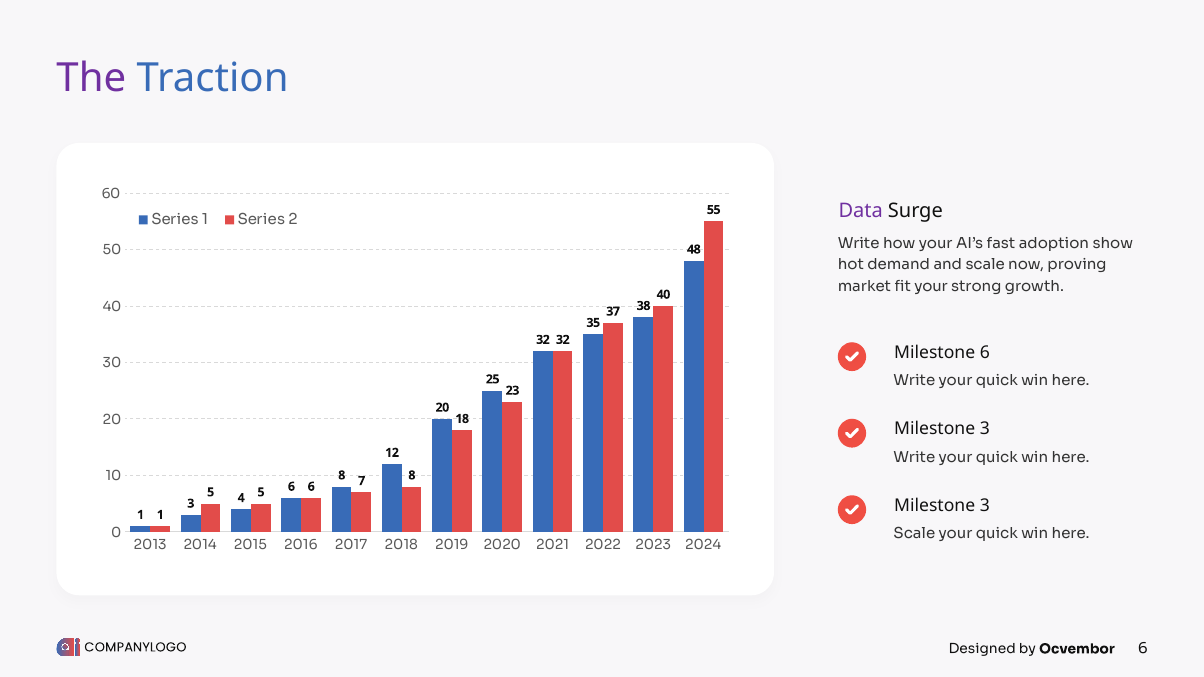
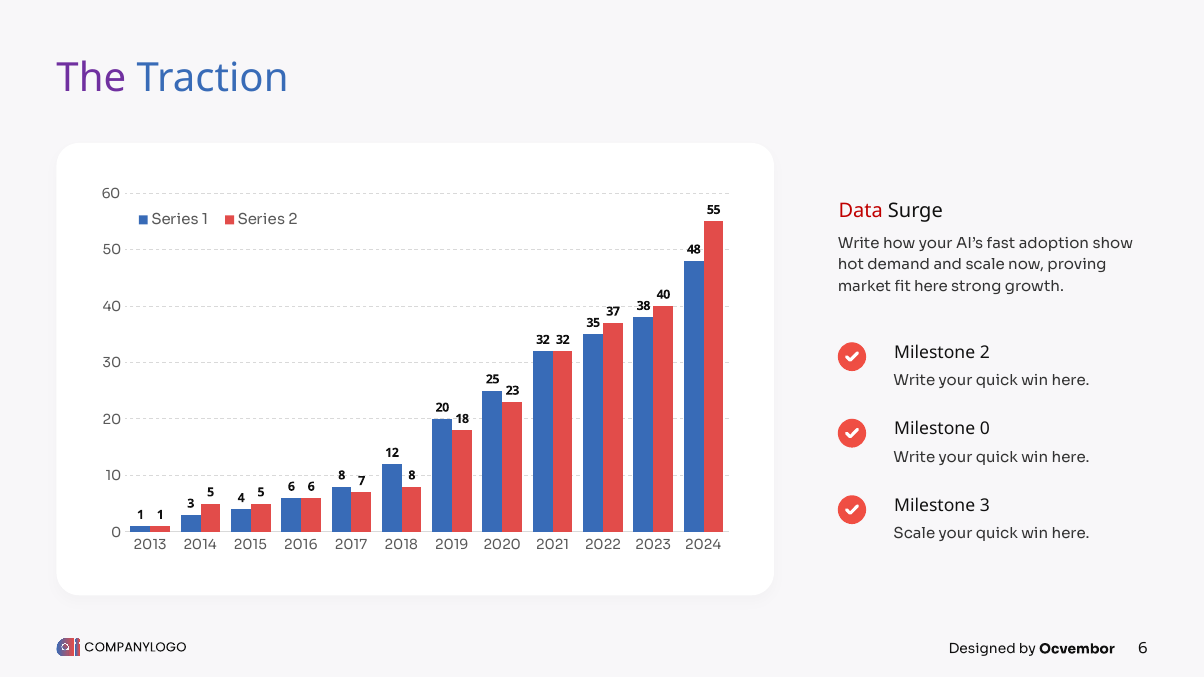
Data colour: purple -> red (861, 211)
fit your: your -> here (931, 286)
Milestone 6: 6 -> 2 (985, 353)
3: 3 -> 0 (985, 429)
